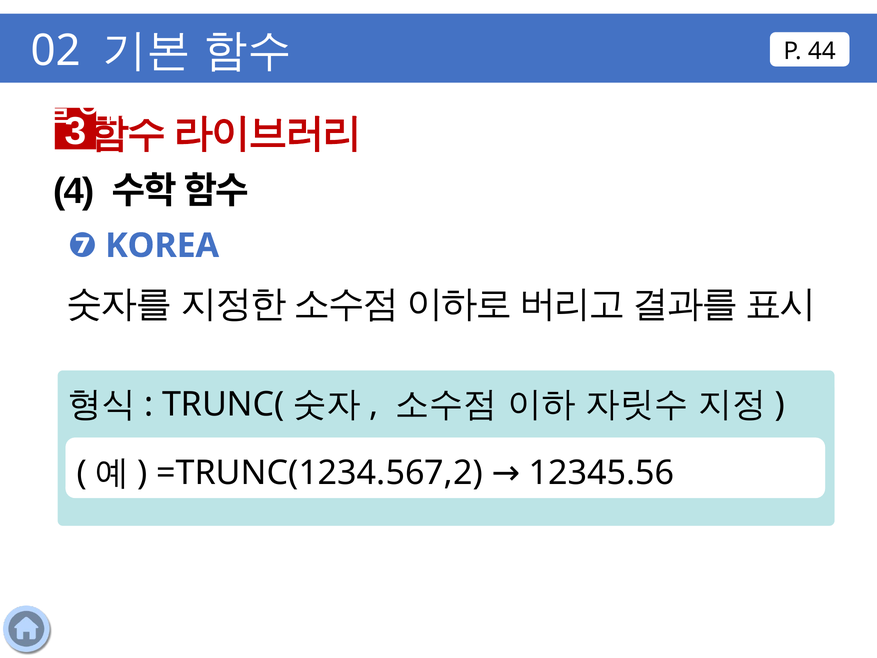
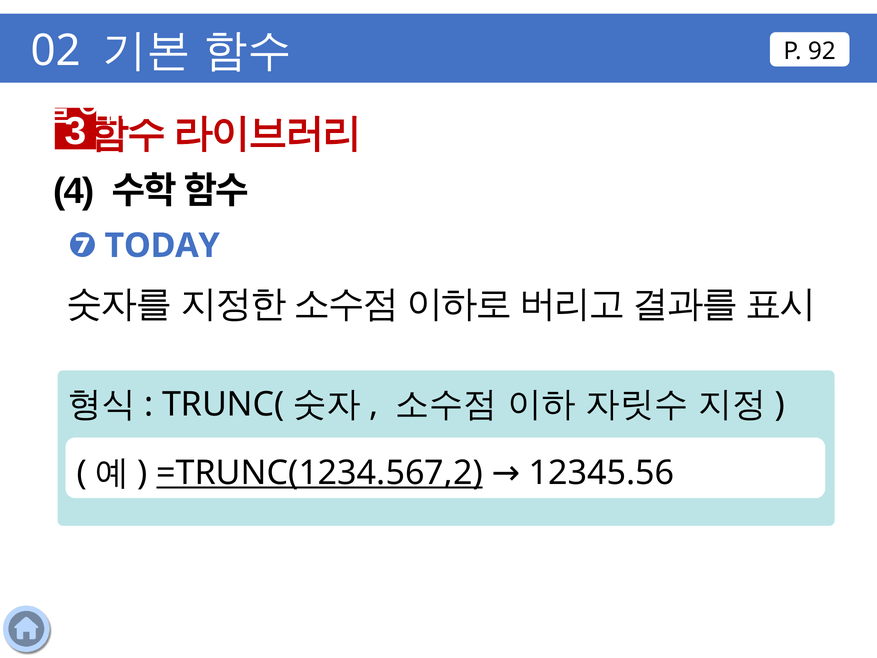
44: 44 -> 92 (822, 51)
KOREA: KOREA -> TODAY (162, 246)
=TRUNC(1234.567,2 underline: none -> present (320, 473)
